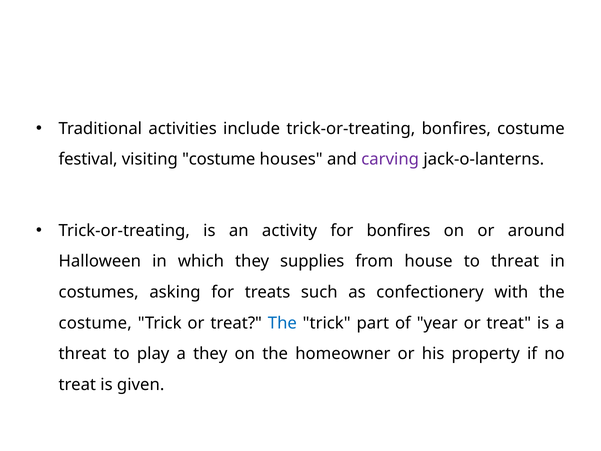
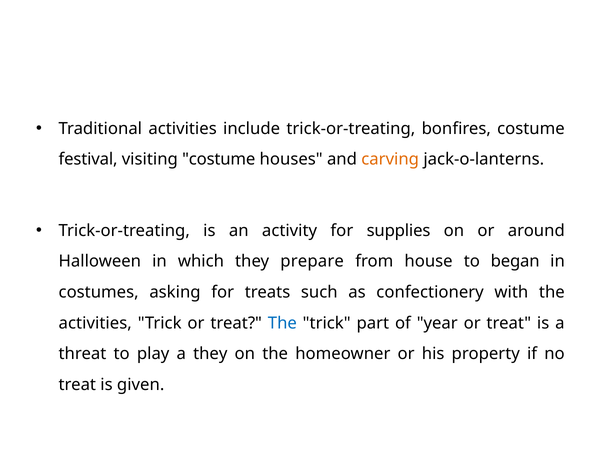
carving colour: purple -> orange (390, 159)
for bonfires: bonfires -> supplies (399, 230)
supplies: supplies -> prepare (312, 261)
to threat: threat -> began (515, 261)
costume: costume -> activities (95, 323)
